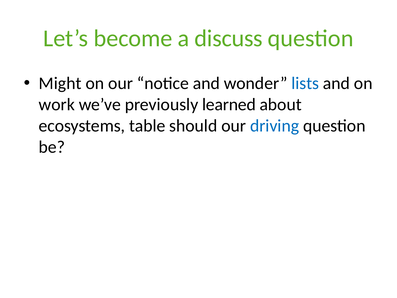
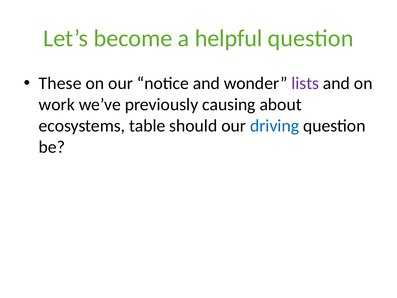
discuss: discuss -> helpful (229, 38)
Might: Might -> These (60, 83)
lists colour: blue -> purple (305, 83)
learned: learned -> causing (229, 104)
